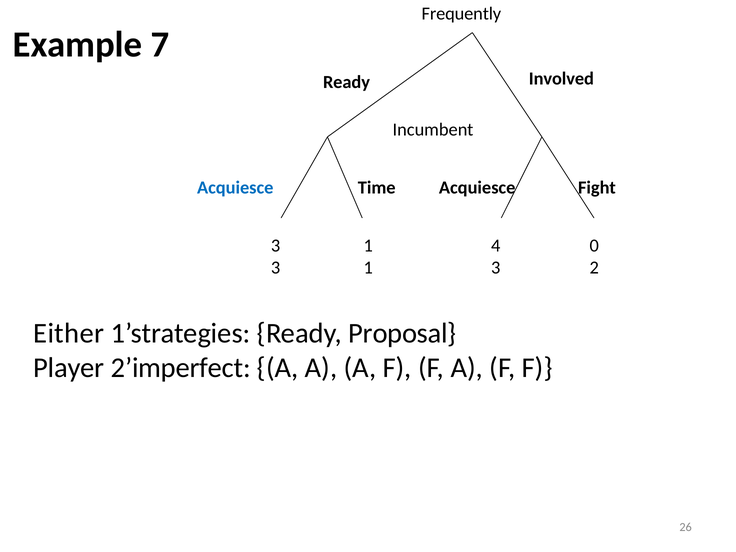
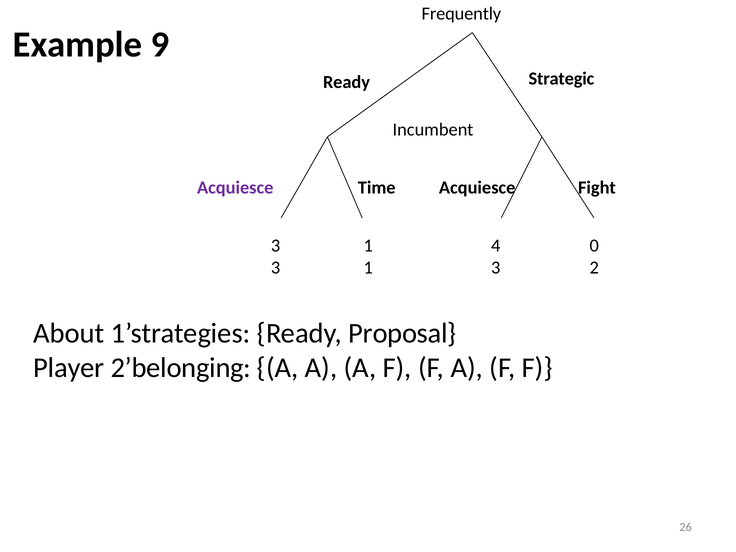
7: 7 -> 9 (160, 44)
Involved: Involved -> Strategic (561, 79)
Acquiesce colour: blue -> purple (235, 188)
Either: Either -> About (69, 334)
2’imperfect: 2’imperfect -> 2’belonging (181, 368)
